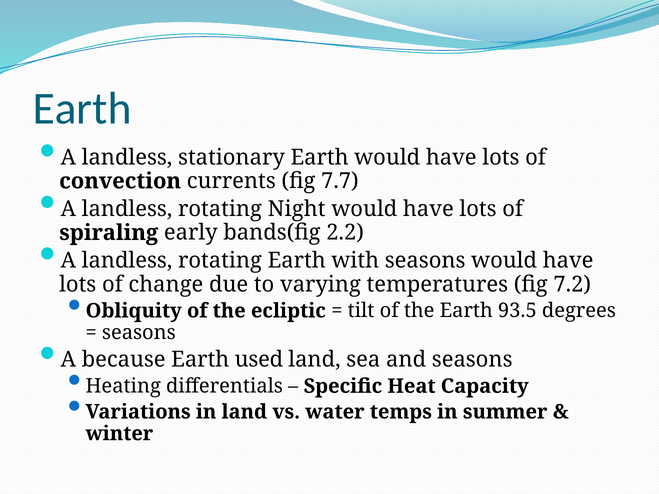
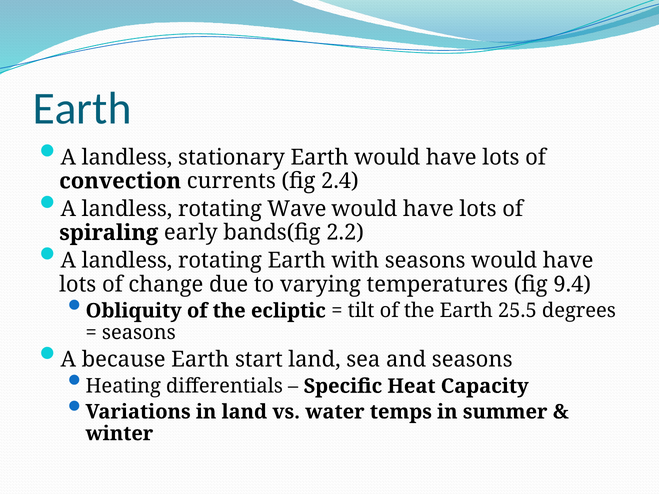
7.7: 7.7 -> 2.4 (340, 181)
Night: Night -> Wave (297, 209)
7.2: 7.2 -> 9.4 (572, 285)
93.5: 93.5 -> 25.5 (517, 311)
used: used -> start (259, 360)
